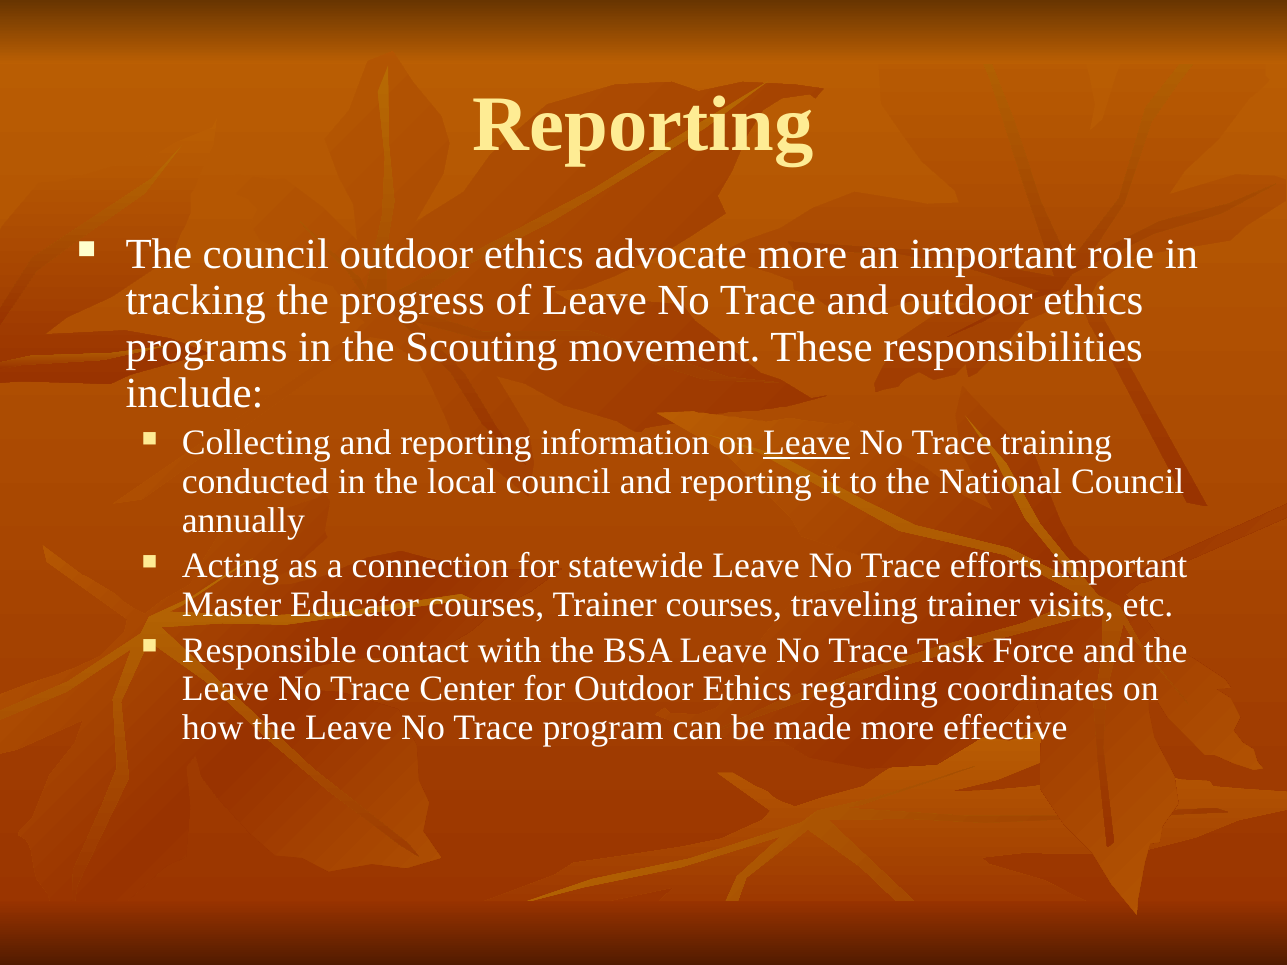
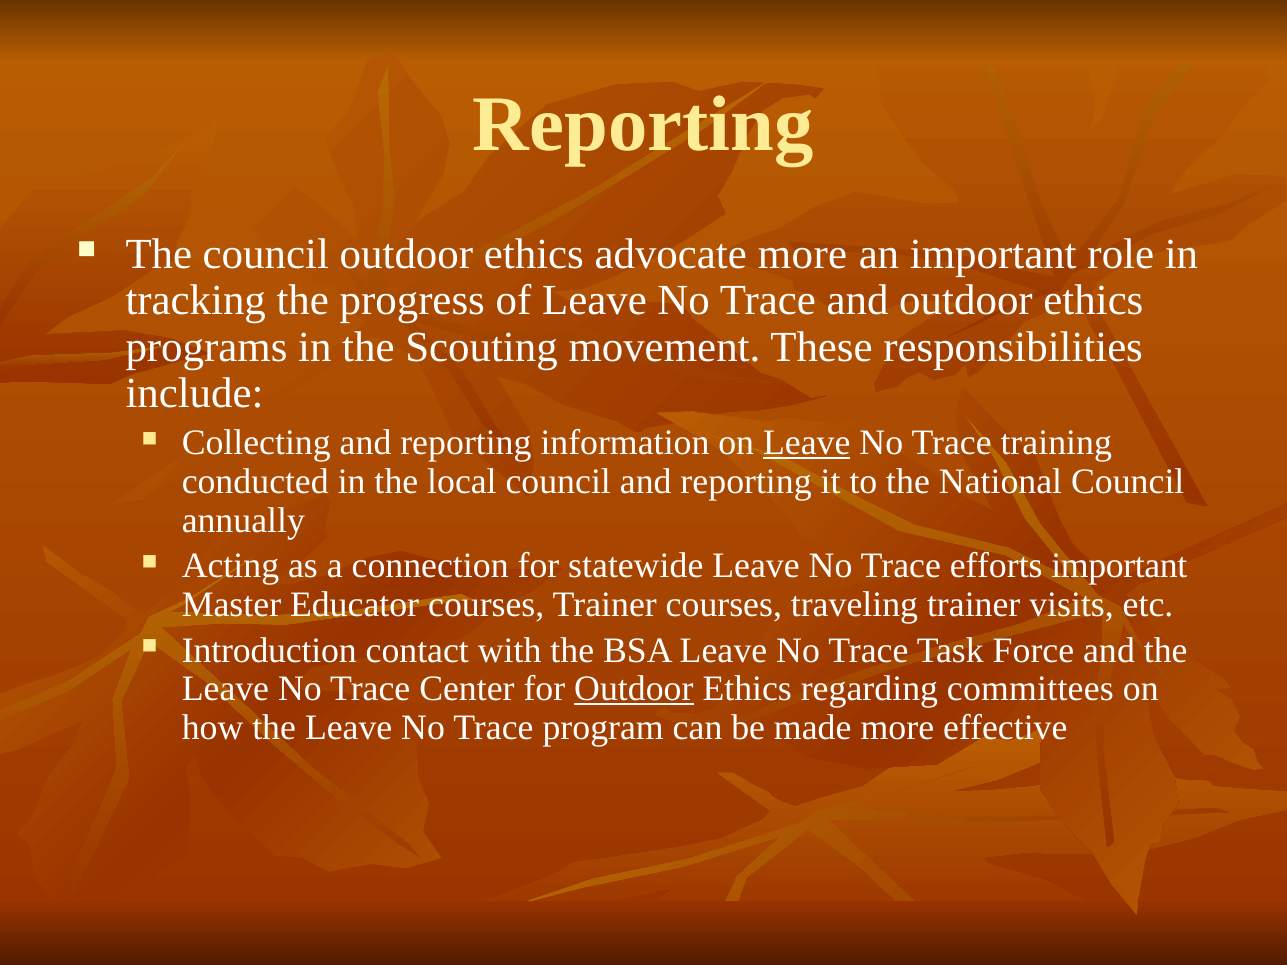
Responsible: Responsible -> Introduction (269, 650)
Outdoor underline: none -> present (634, 689)
coordinates: coordinates -> committees (1030, 689)
